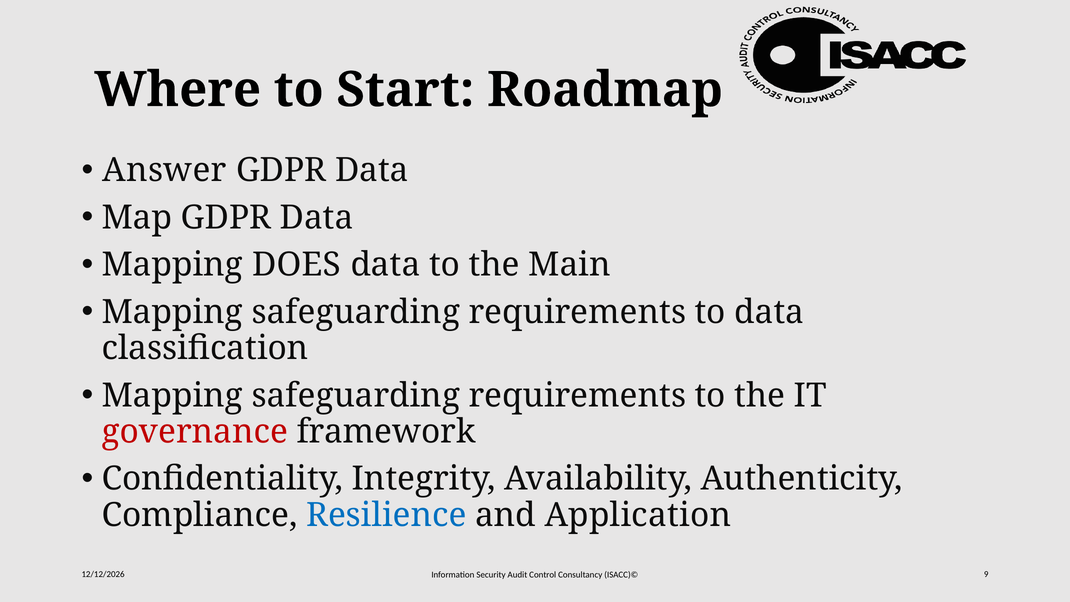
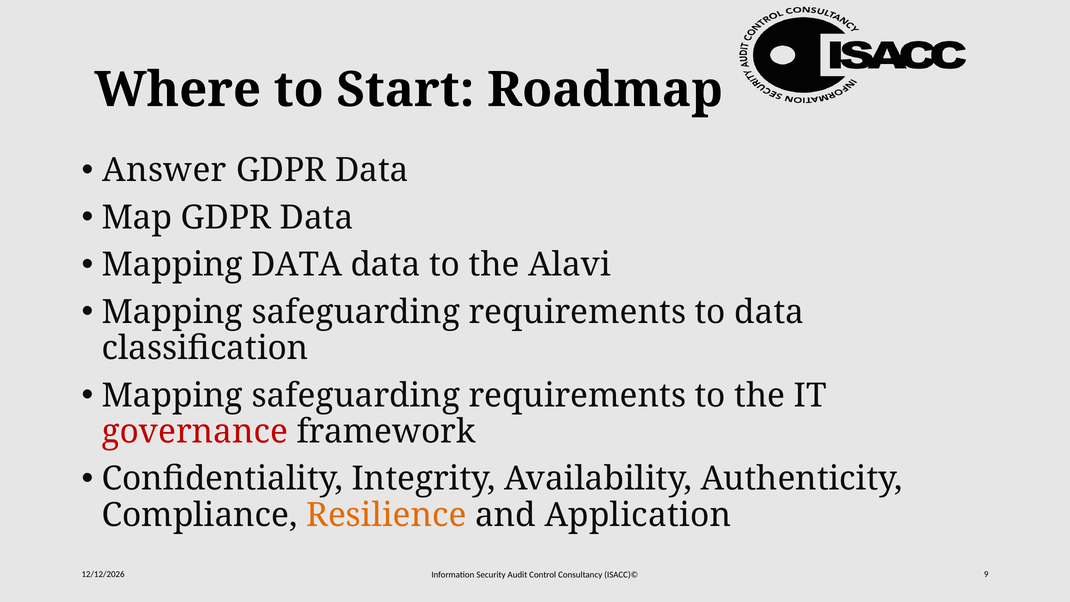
Mapping DOES: DOES -> DATA (297, 265)
Main: Main -> Alavi (570, 265)
Resilience colour: blue -> orange (386, 515)
